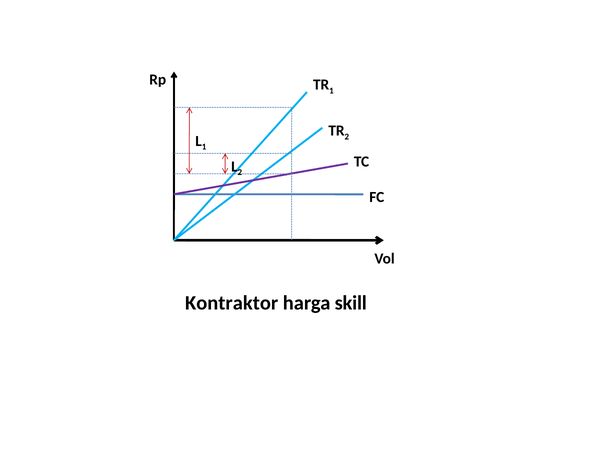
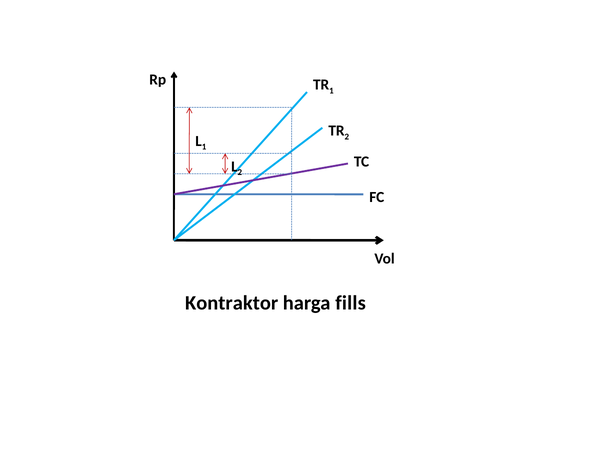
skill: skill -> fills (351, 303)
